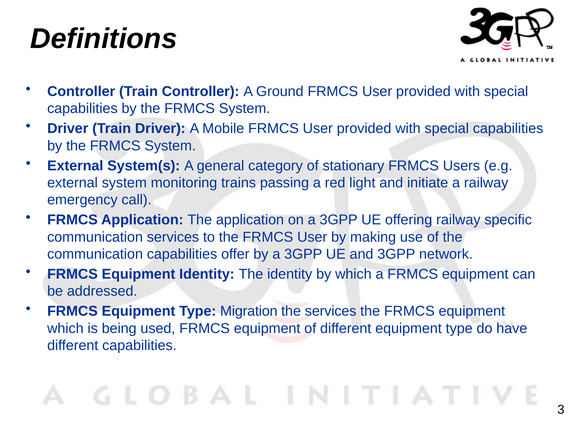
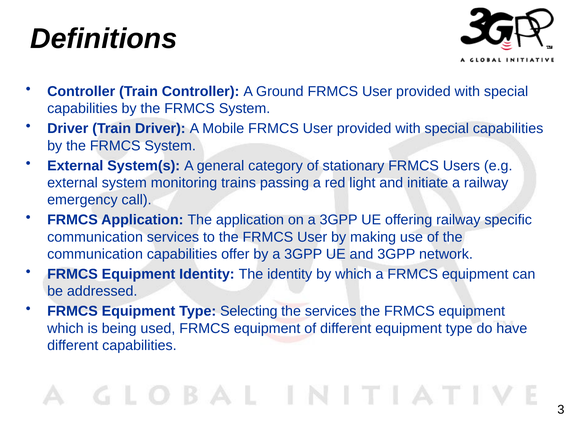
Migration: Migration -> Selecting (249, 311)
